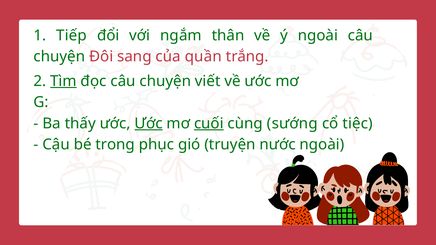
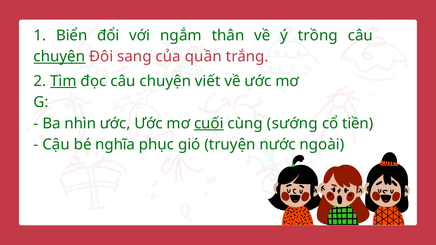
Tiếp: Tiếp -> Biển (72, 35)
ý ngoài: ngoài -> trồng (318, 35)
chuyện underline: none -> present (59, 57)
thấy: thấy -> nhìn (80, 124)
Ước underline: present -> none (149, 124)
tiệc: tiệc -> tiền (358, 124)
trong: trong -> nghĩa (115, 145)
